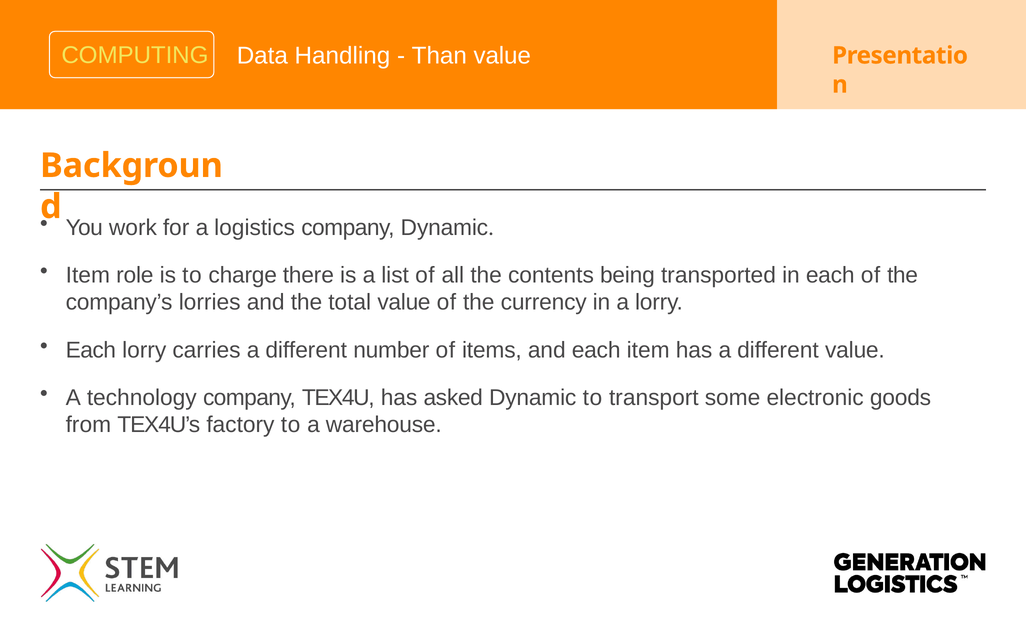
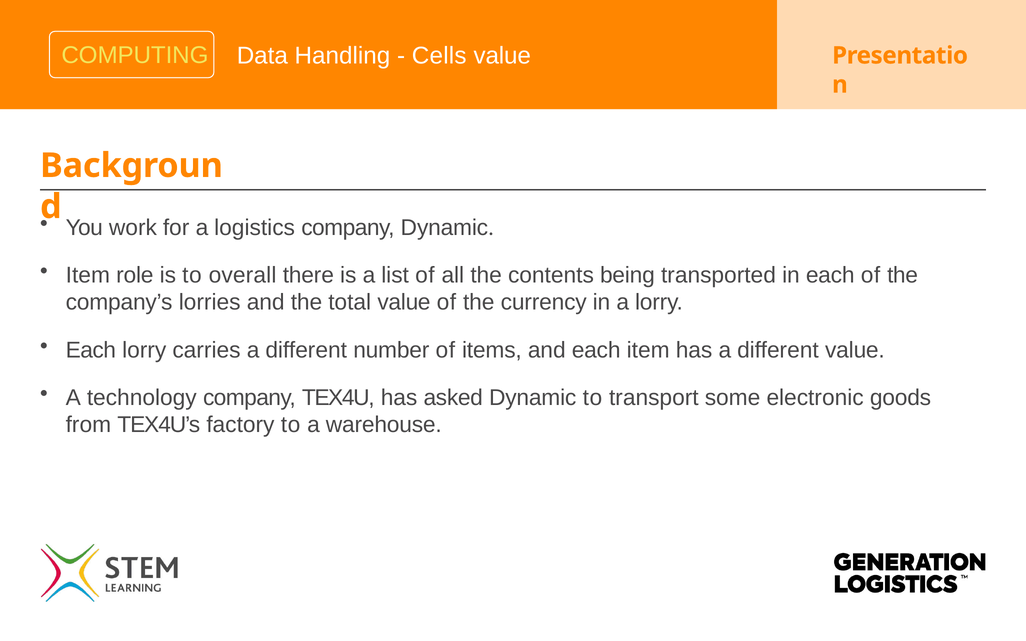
Than: Than -> Cells (439, 56)
charge: charge -> overall (243, 275)
